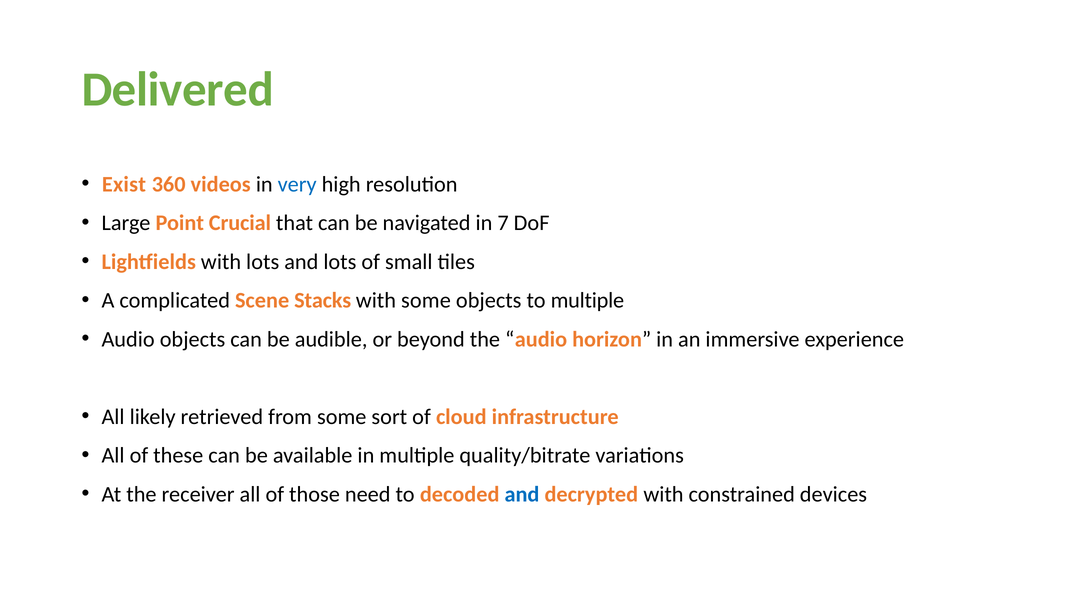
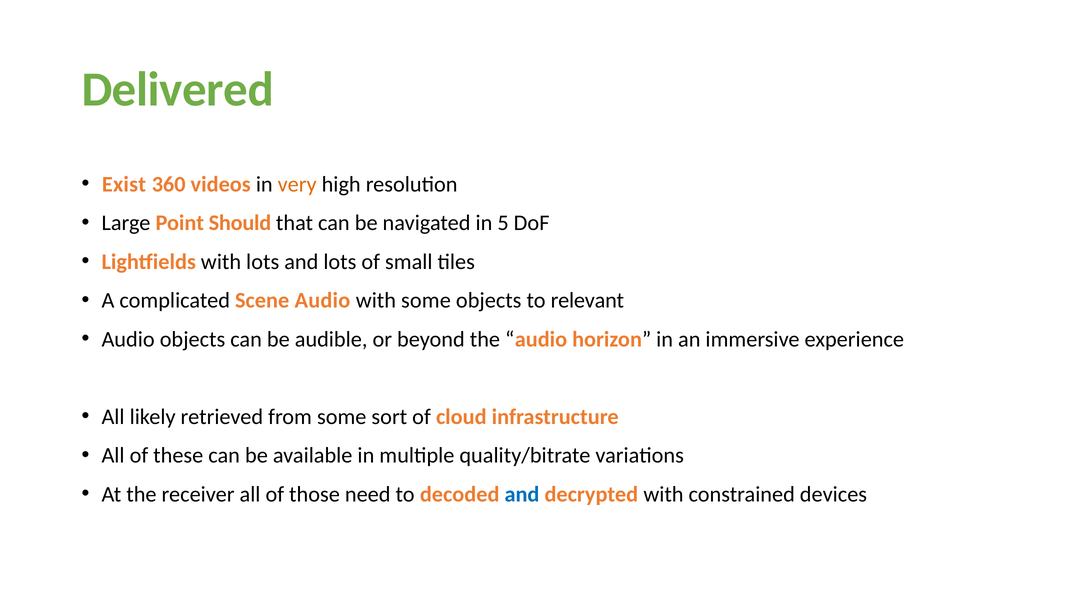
very colour: blue -> orange (297, 184)
Crucial: Crucial -> Should (240, 223)
7: 7 -> 5 (503, 223)
Scene Stacks: Stacks -> Audio (322, 301)
to multiple: multiple -> relevant (587, 301)
